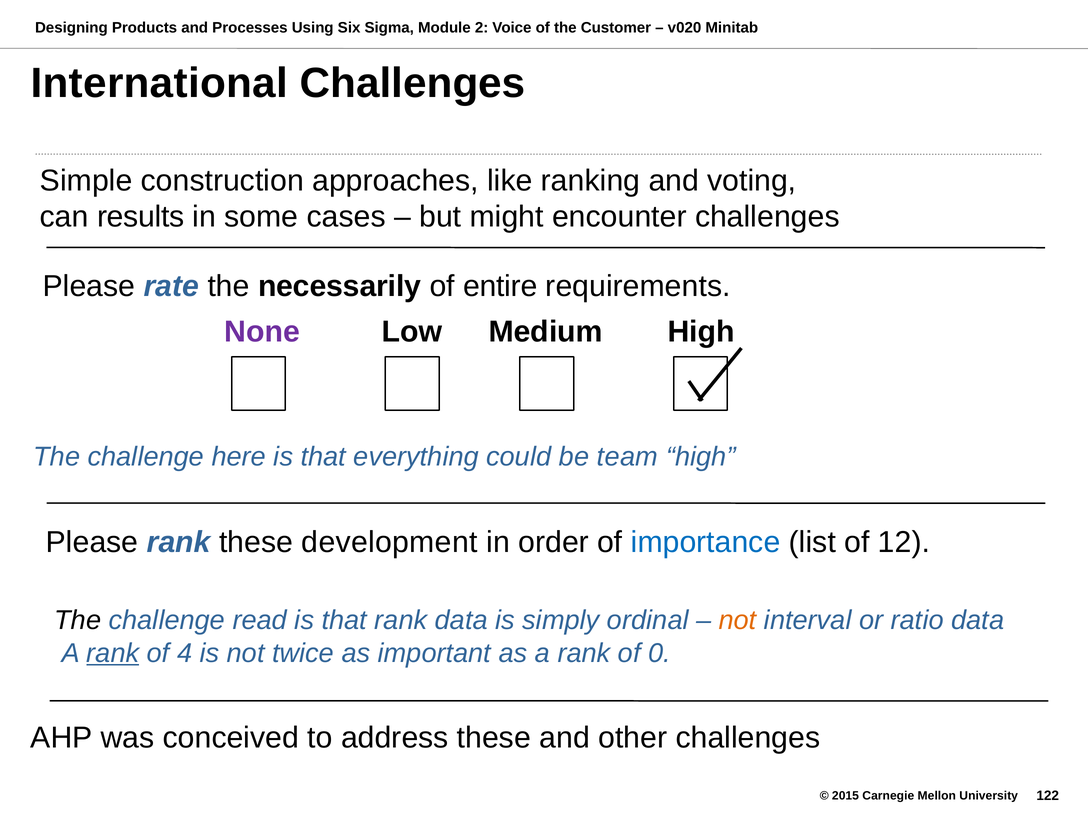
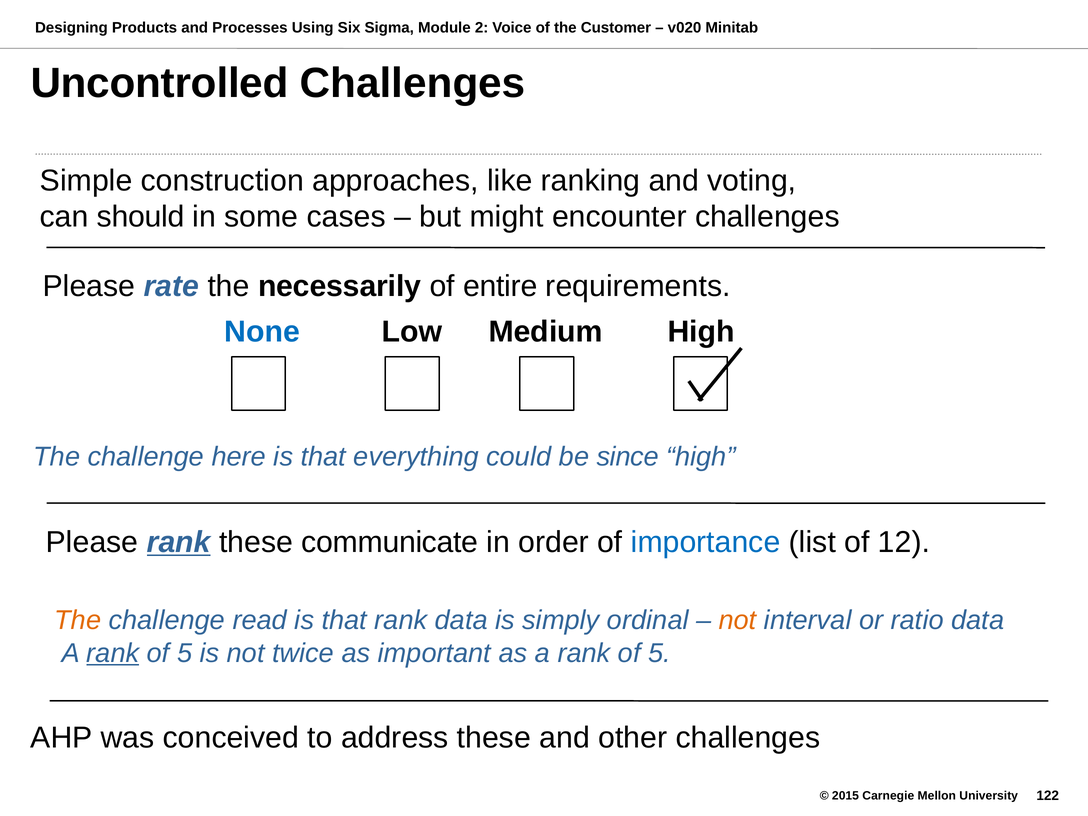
International: International -> Uncontrolled (160, 84)
results: results -> should (141, 217)
None colour: purple -> blue (262, 332)
team: team -> since (628, 457)
rank underline: none -> present (179, 542)
development: development -> communicate (390, 542)
The colour: black -> orange (78, 620)
4: 4 -> 5 (185, 653)
0: 0 -> 5 (659, 653)
